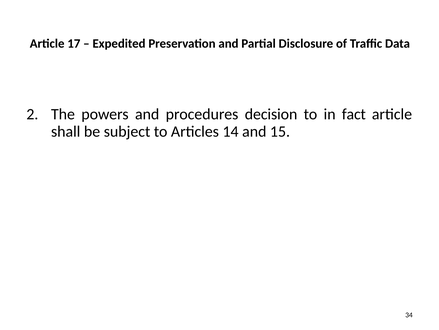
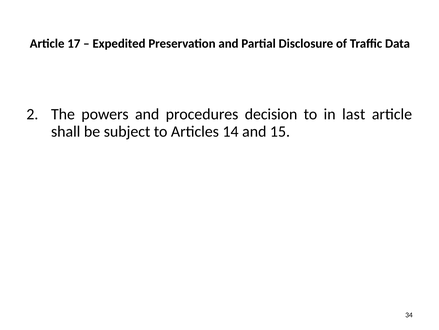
fact: fact -> last (354, 114)
